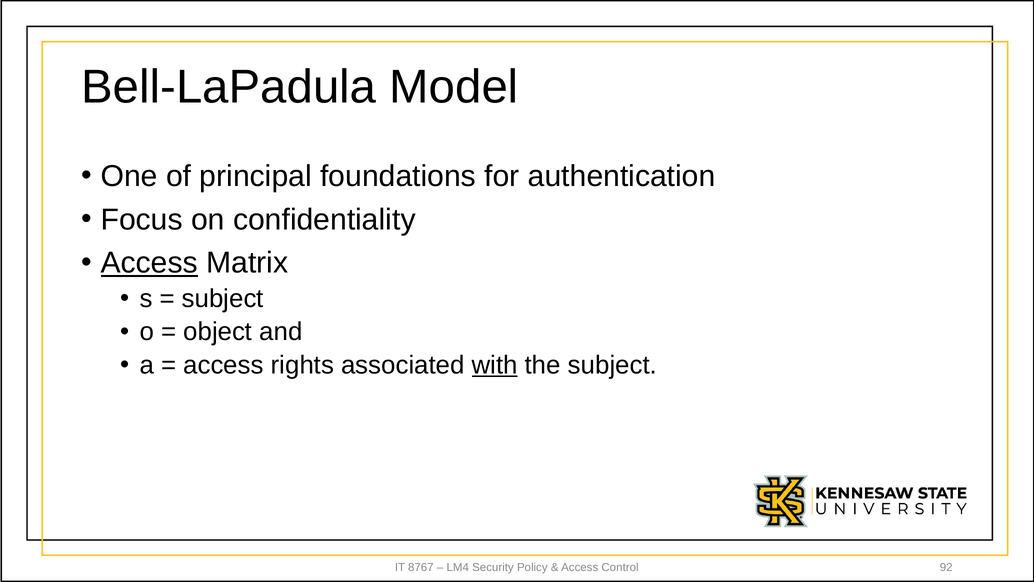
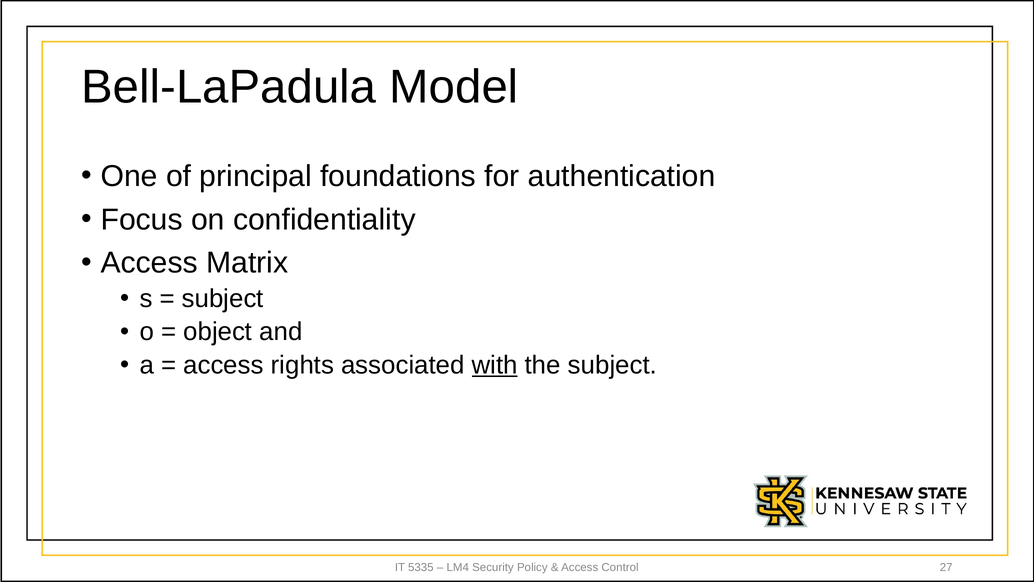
Access underline: present -> none (149, 263)
8767: 8767 -> 5335 (421, 567)
92: 92 -> 27 (946, 567)
